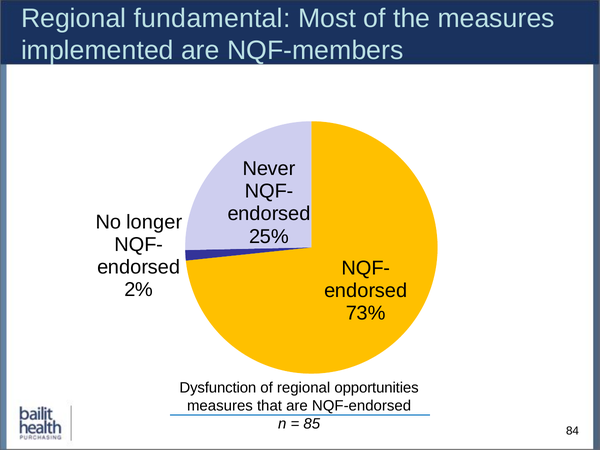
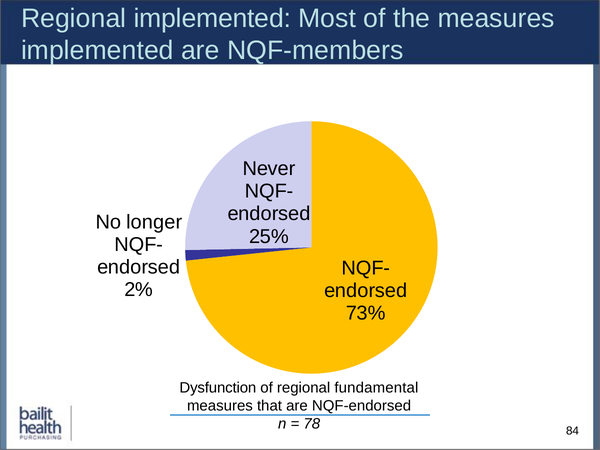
Regional fundamental: fundamental -> implemented (212, 18)
opportunities: opportunities -> fundamental (376, 388)
85: 85 -> 78 (312, 424)
